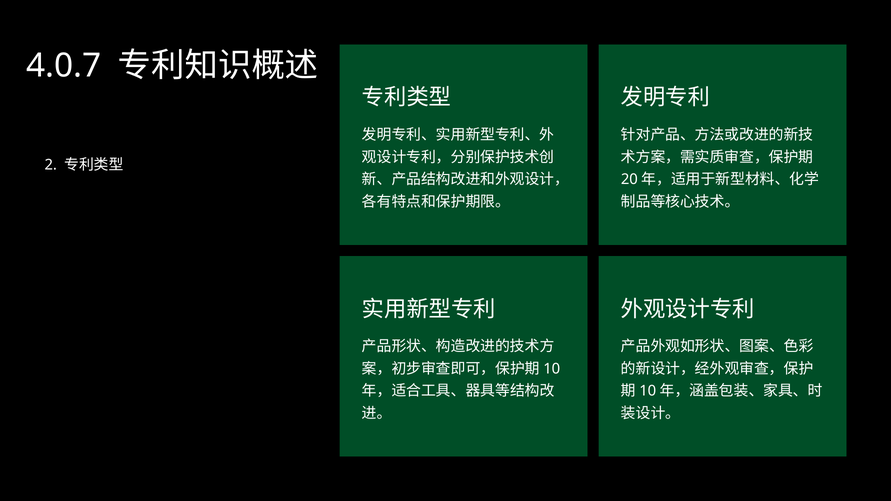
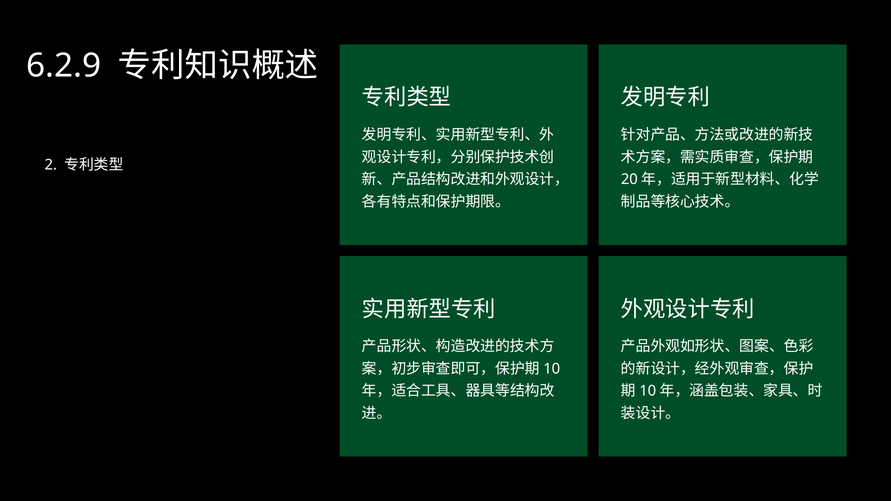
4.0.7: 4.0.7 -> 6.2.9 (64, 66)
